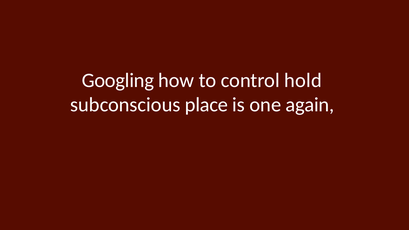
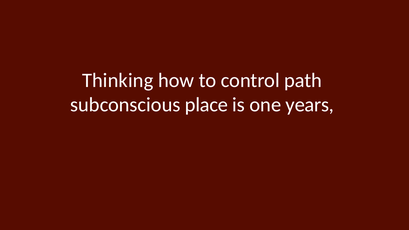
Googling: Googling -> Thinking (118, 80)
hold: hold -> path (303, 80)
again: again -> years (310, 105)
